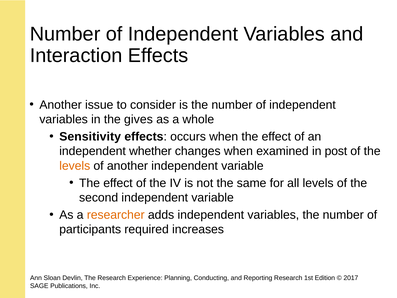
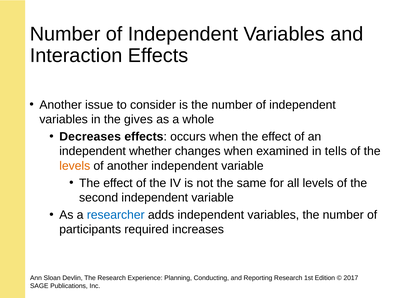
Sensitivity: Sensitivity -> Decreases (90, 137)
post: post -> tells (336, 151)
researcher colour: orange -> blue (116, 215)
